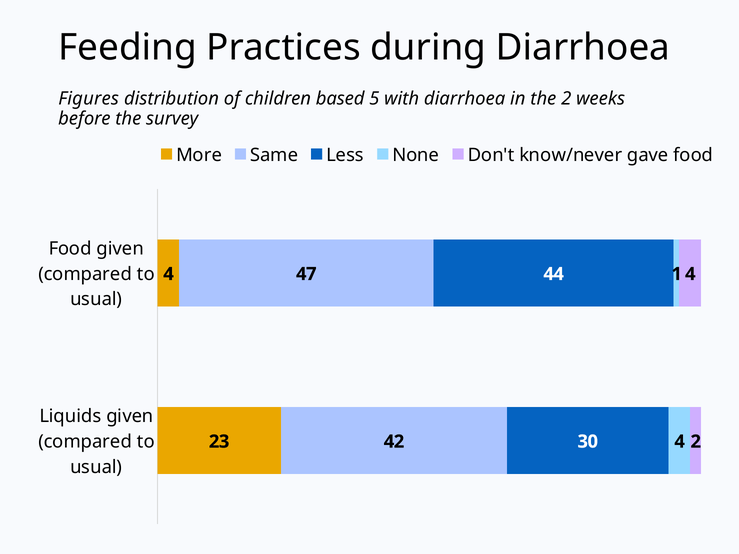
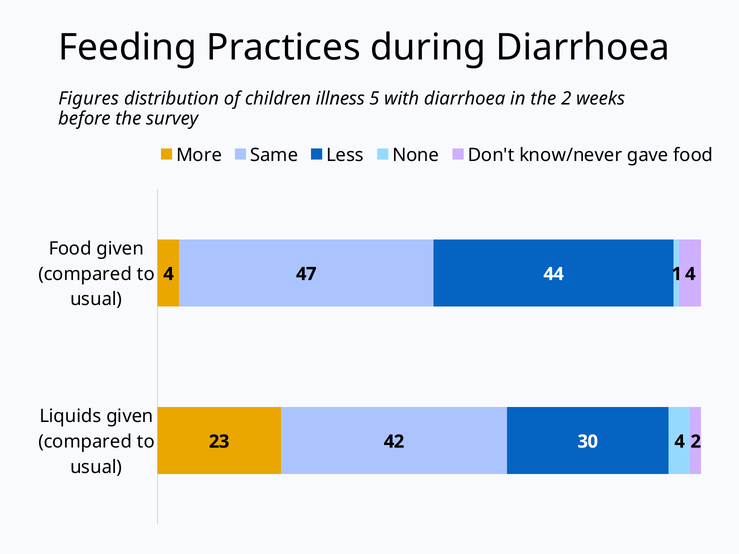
based: based -> illness (340, 99)
